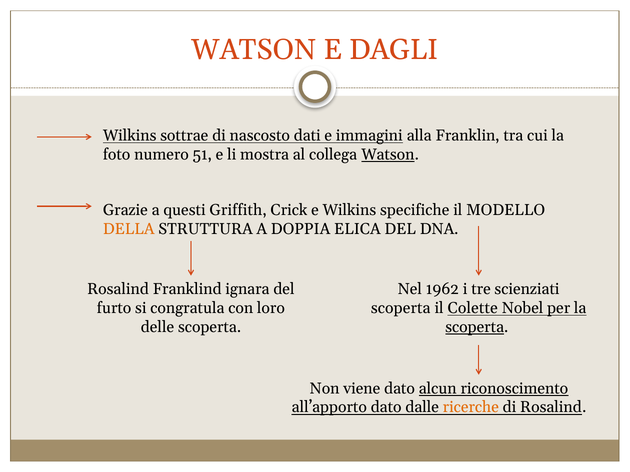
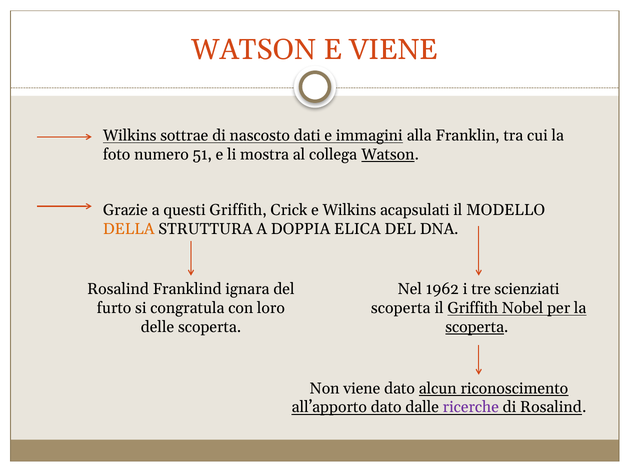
E DAGLI: DAGLI -> VIENE (394, 50)
specifiche: specifiche -> acapsulati (415, 210)
il Colette: Colette -> Griffith (473, 308)
ricerche colour: orange -> purple (471, 408)
